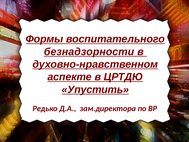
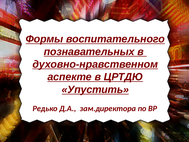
безнадзорности: безнадзорности -> познавательных (89, 52)
